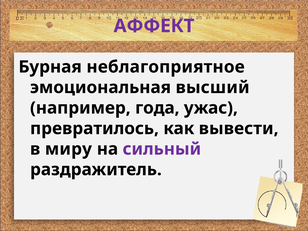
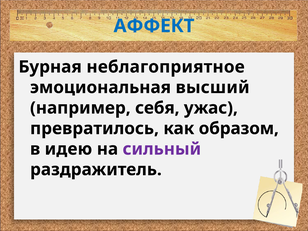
АФФЕКТ colour: purple -> blue (154, 26)
года: года -> себя (157, 108)
вывести: вывести -> образом (239, 128)
миру: миру -> идею (68, 149)
